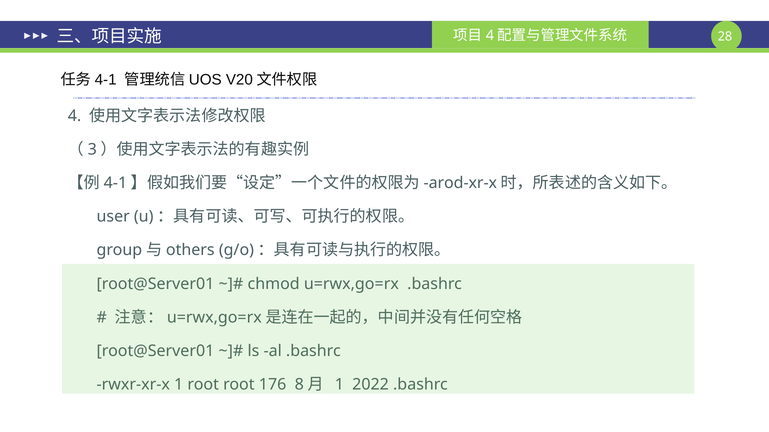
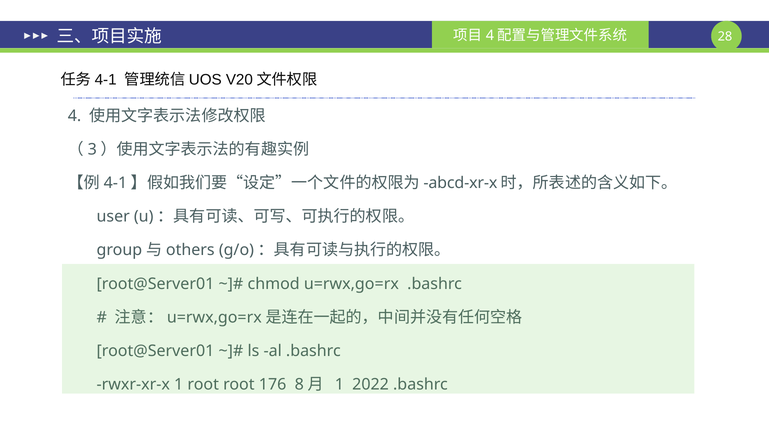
arod-xr-x: arod-xr-x -> abcd-xr-x (460, 183)
